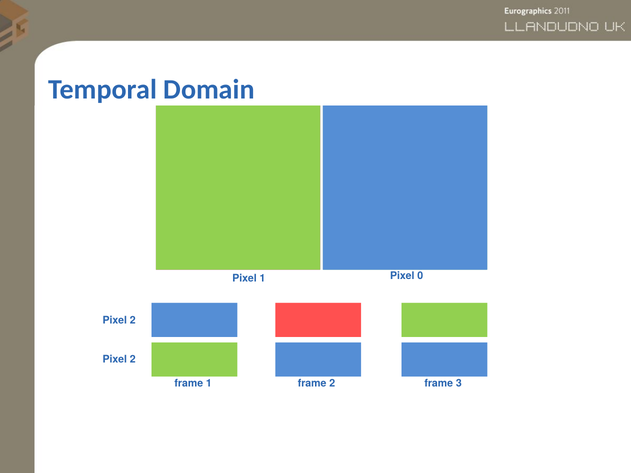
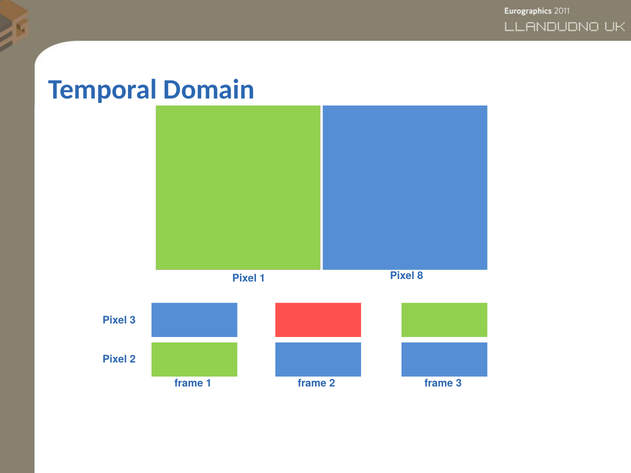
0: 0 -> 8 (420, 276)
2: 2 -> 3 (133, 320)
